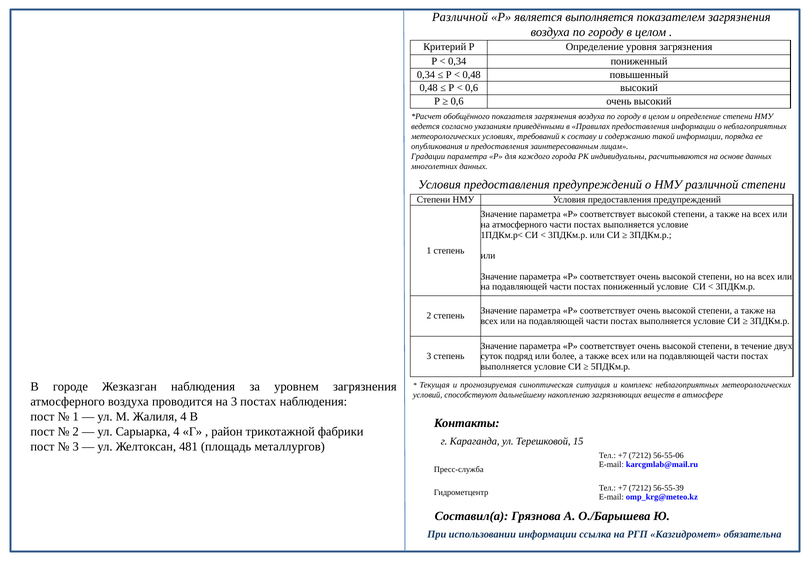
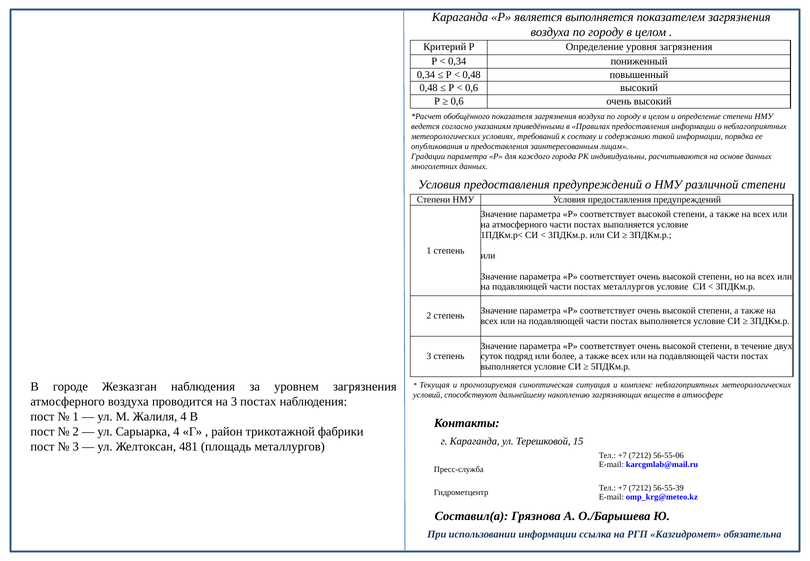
Различной: Различной -> Караганда (460, 17)
постах пониженный: пониженный -> металлургов (629, 287)
